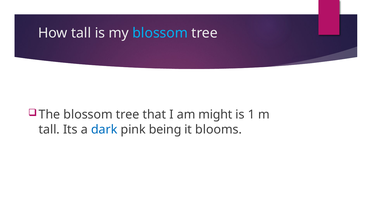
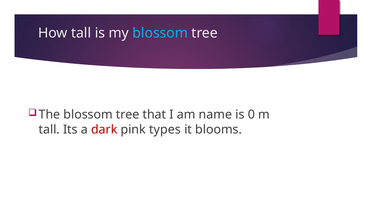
might: might -> name (215, 115)
1: 1 -> 0 (251, 115)
dark colour: blue -> red (104, 130)
being: being -> types (165, 130)
